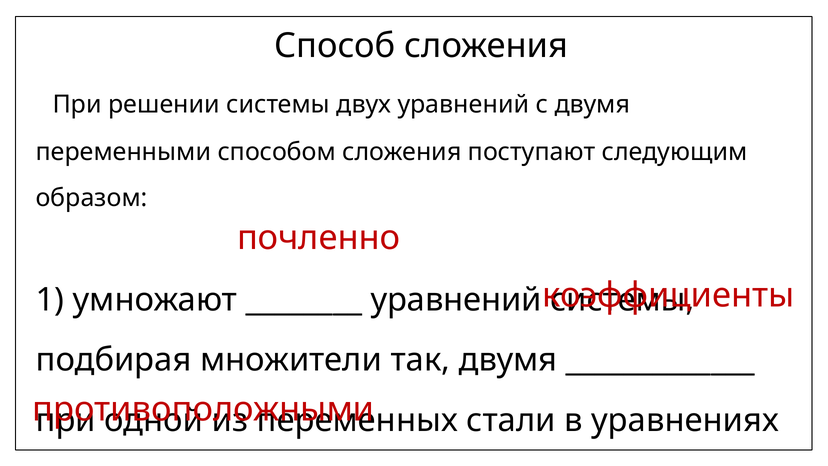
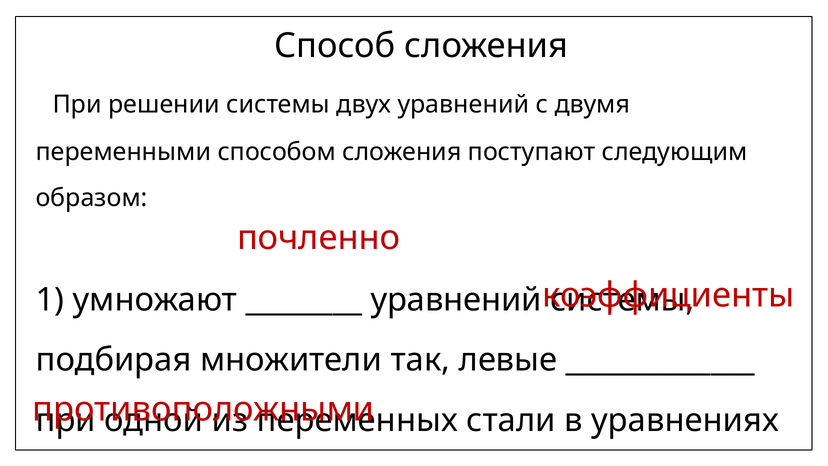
так двумя: двумя -> левые (508, 360)
